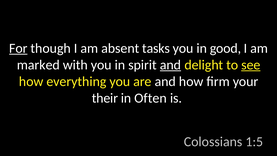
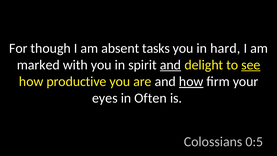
For underline: present -> none (18, 48)
good: good -> hard (225, 48)
everything: everything -> productive (76, 81)
how underline: none -> present (191, 81)
their: their -> eyes (105, 98)
1:5: 1:5 -> 0:5 (254, 142)
